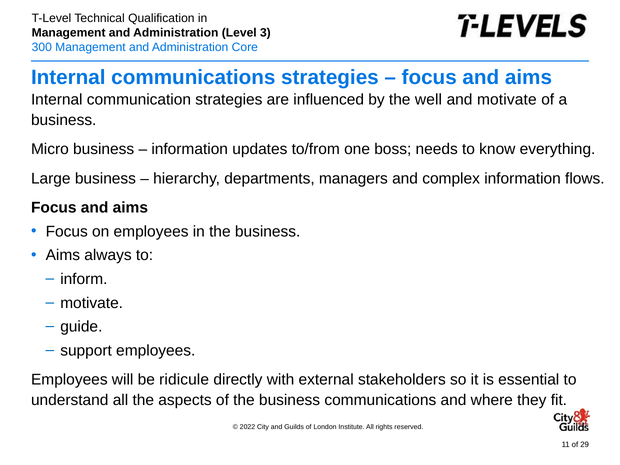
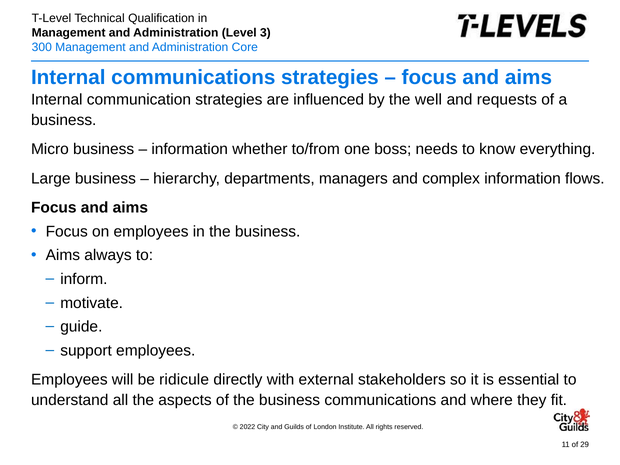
and motivate: motivate -> requests (507, 99)
updates: updates -> whether (260, 149)
